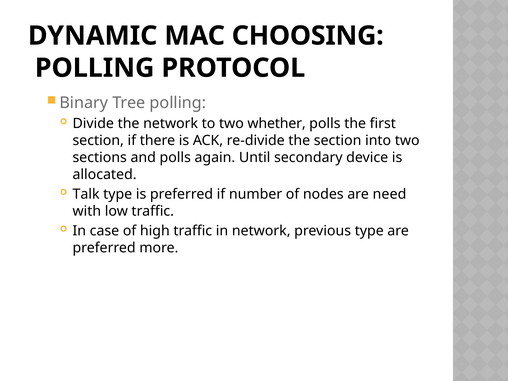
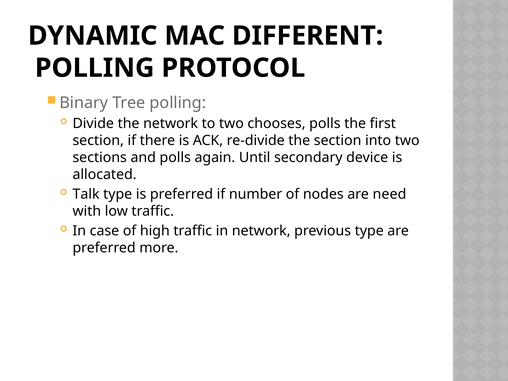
CHOOSING: CHOOSING -> DIFFERENT (308, 36)
whether: whether -> chooses (277, 124)
